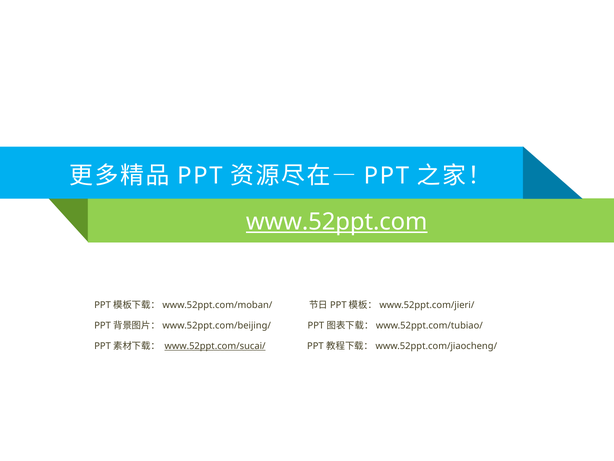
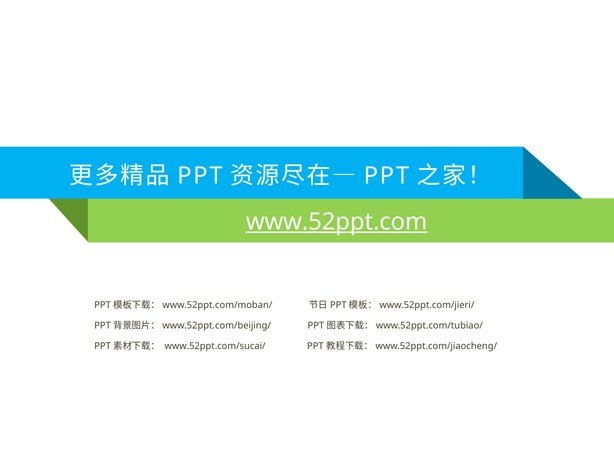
www.52ppt.com/sucai/ underline: present -> none (215, 346)
